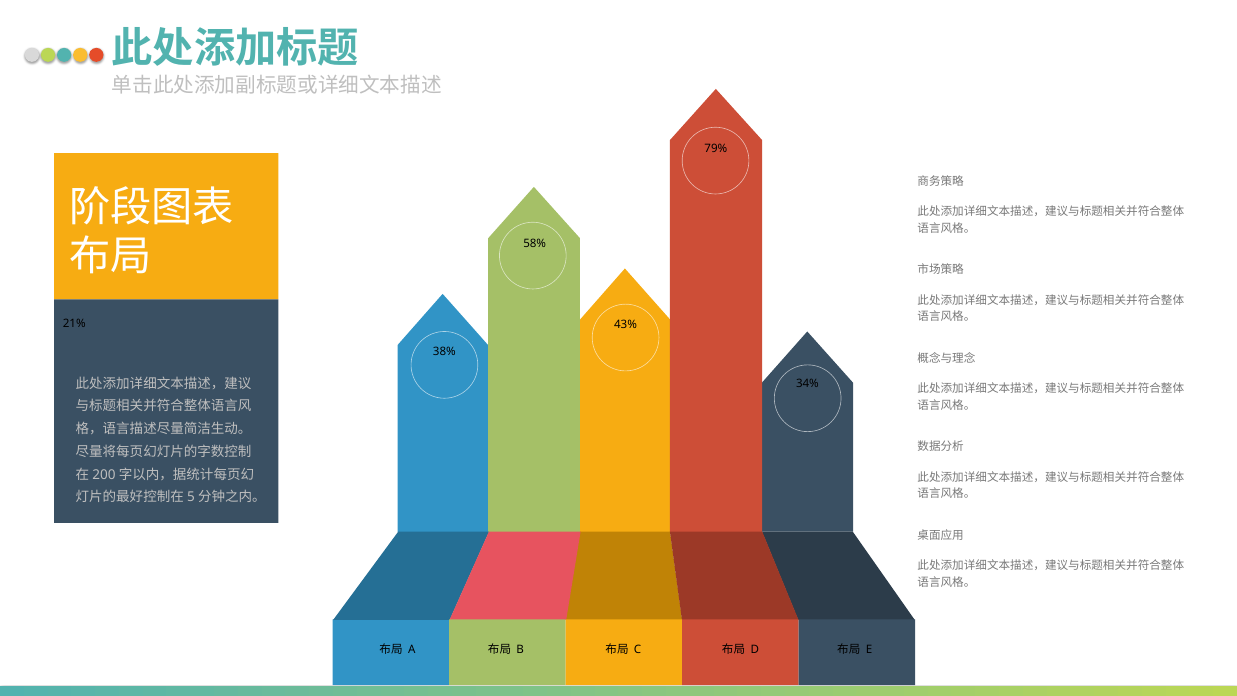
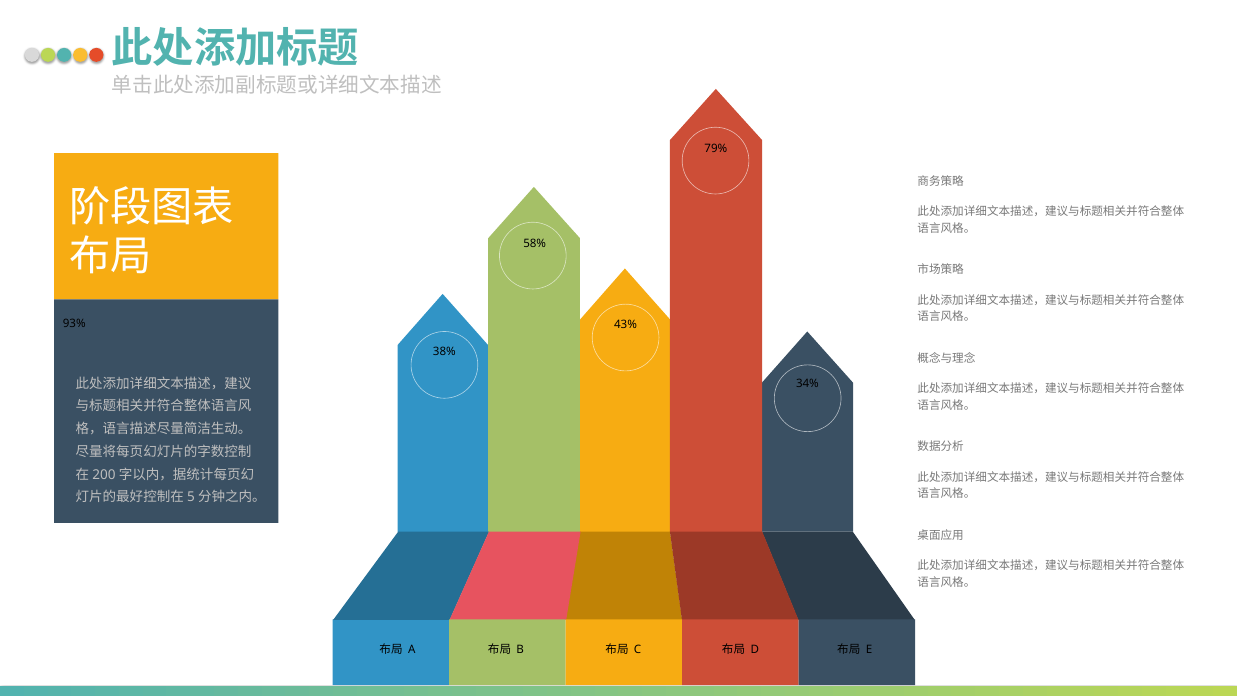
21%: 21% -> 93% (74, 323)
